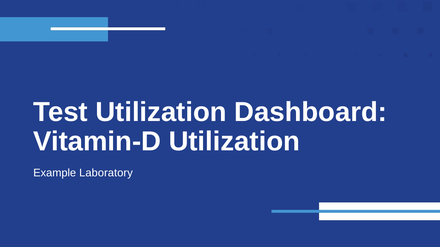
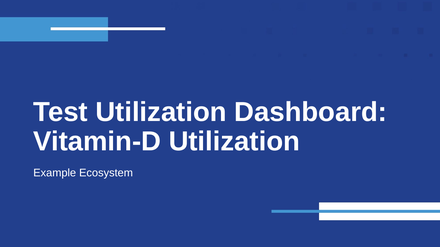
Laboratory: Laboratory -> Ecosystem (106, 173)
